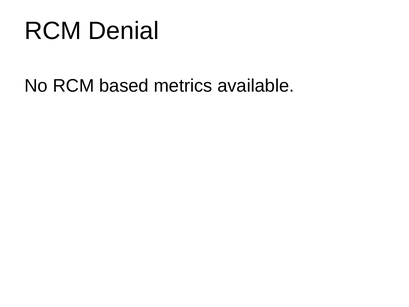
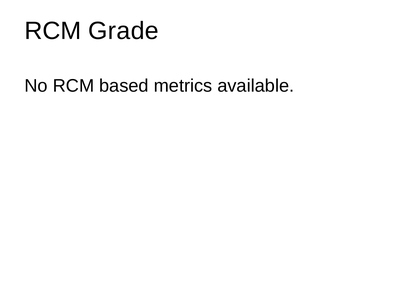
Denial: Denial -> Grade (124, 31)
